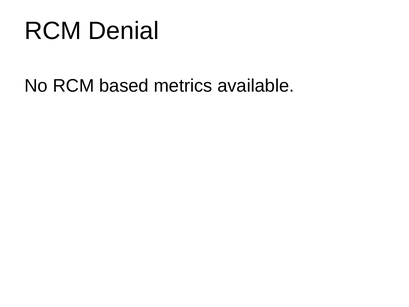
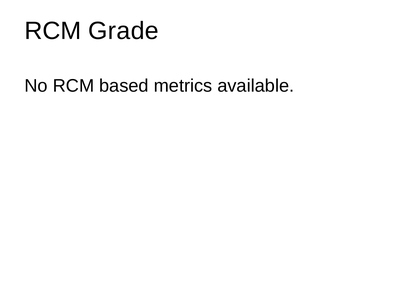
Denial: Denial -> Grade (124, 31)
